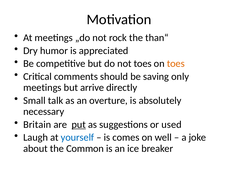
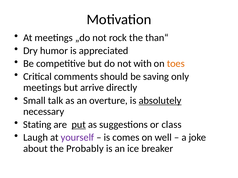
not toes: toes -> with (143, 64)
absolutely underline: none -> present (160, 101)
Britain: Britain -> Stating (37, 125)
used: used -> class (172, 125)
yourself colour: blue -> purple (77, 138)
Common: Common -> Probably (85, 149)
